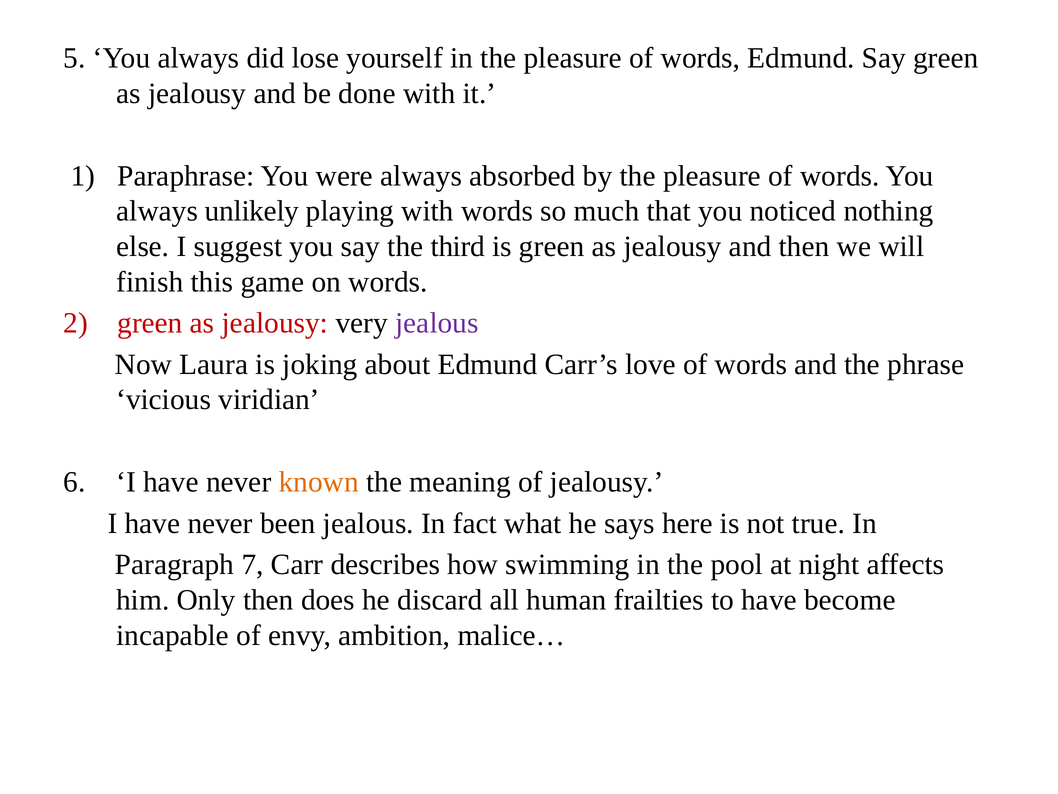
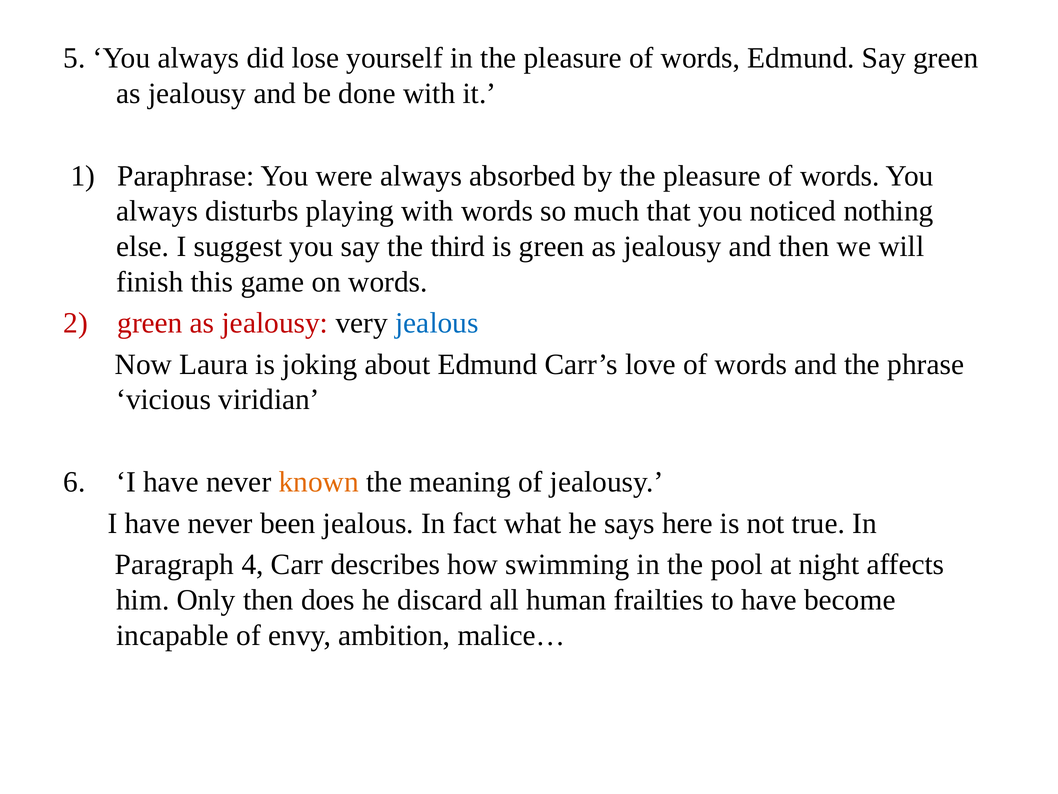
unlikely: unlikely -> disturbs (252, 211)
jealous colour: purple -> blue (437, 323)
7: 7 -> 4 (253, 564)
